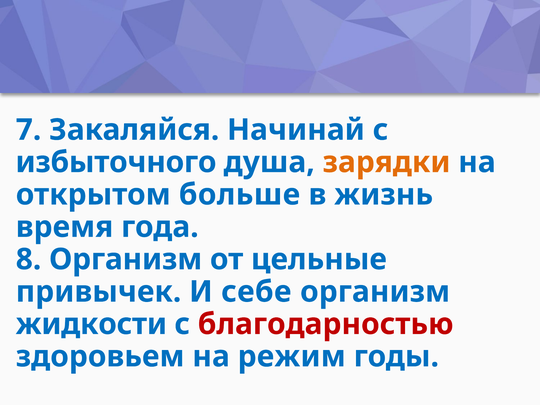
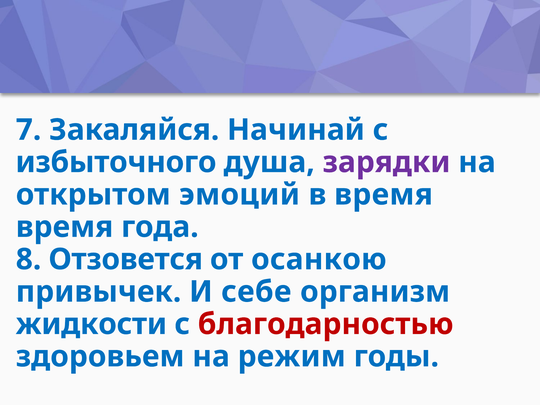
зарядки colour: orange -> purple (387, 162)
больше: больше -> эмоций (239, 195)
в жизнь: жизнь -> время (384, 195)
8 Организм: Организм -> Отзовется (126, 259)
цельные: цельные -> осанкою (319, 259)
